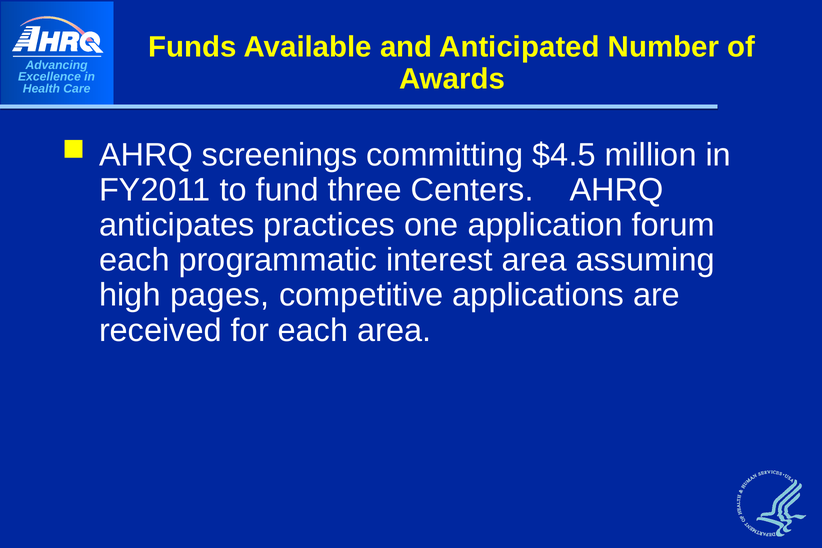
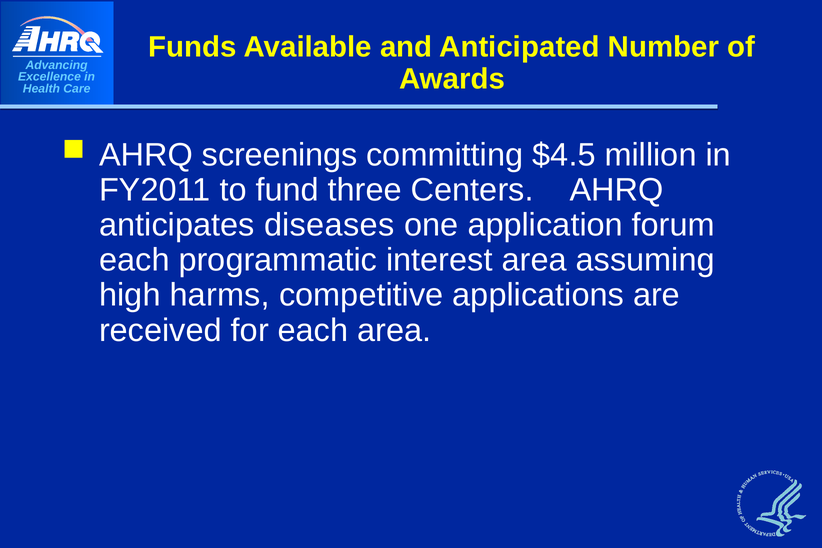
practices: practices -> diseases (329, 225)
pages: pages -> harms (220, 295)
